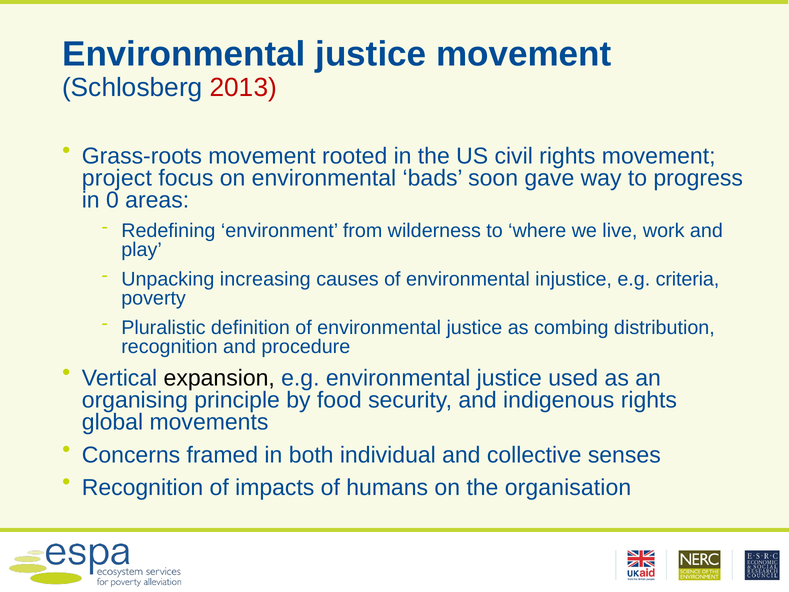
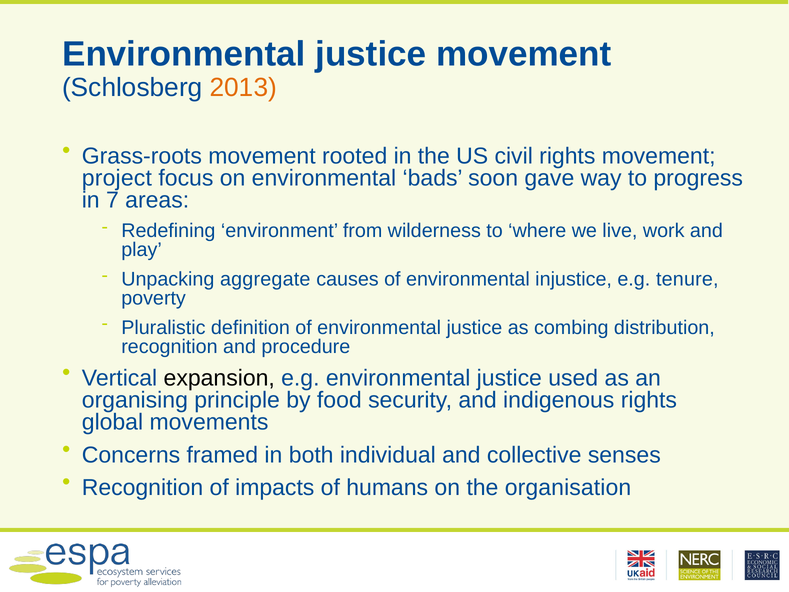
2013 colour: red -> orange (243, 88)
0: 0 -> 7 (112, 200)
increasing: increasing -> aggregate (265, 279)
criteria: criteria -> tenure (687, 279)
